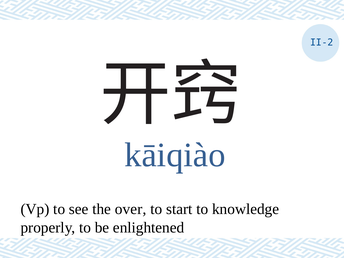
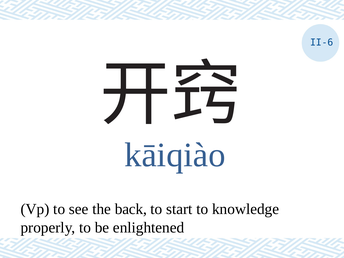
II-2: II-2 -> II-6 (322, 42)
over: over -> back (131, 209)
